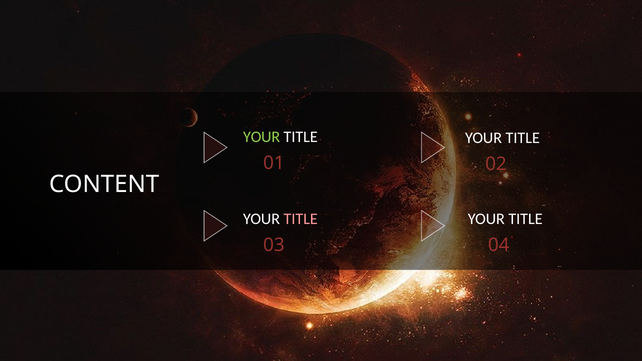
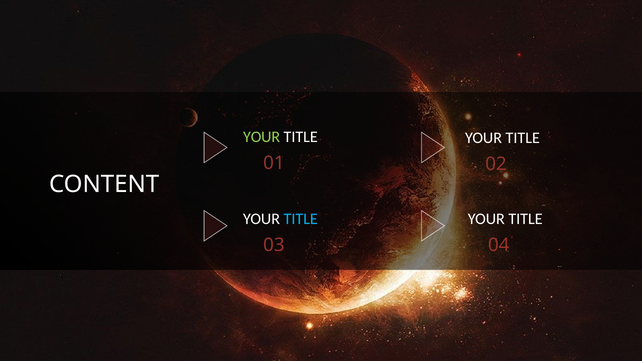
TITLE colour: pink -> light blue (301, 219)
